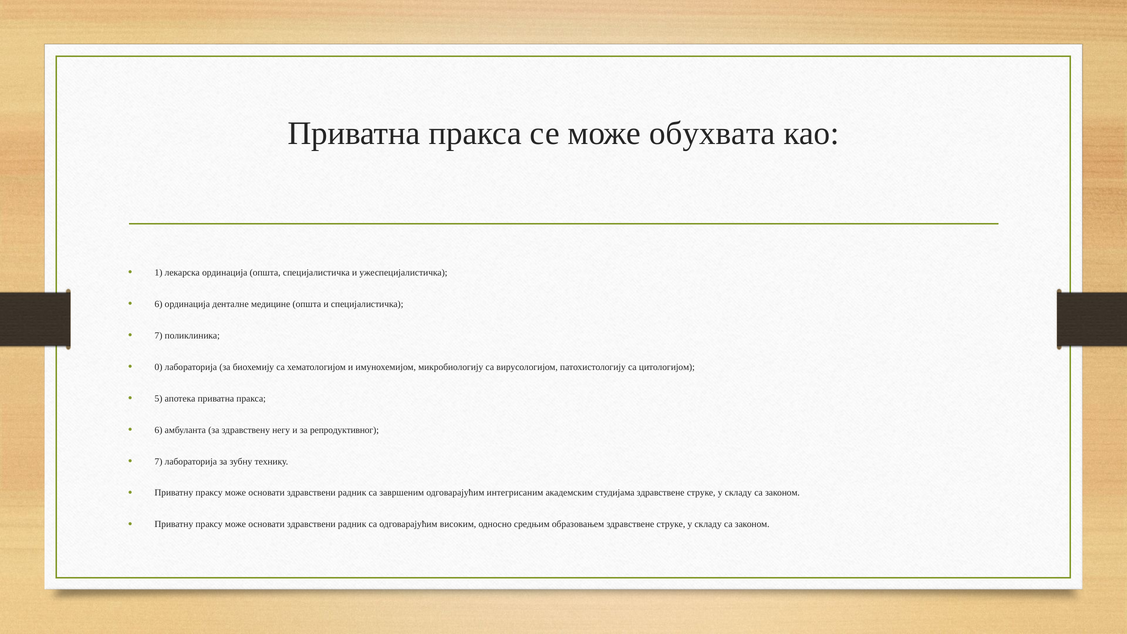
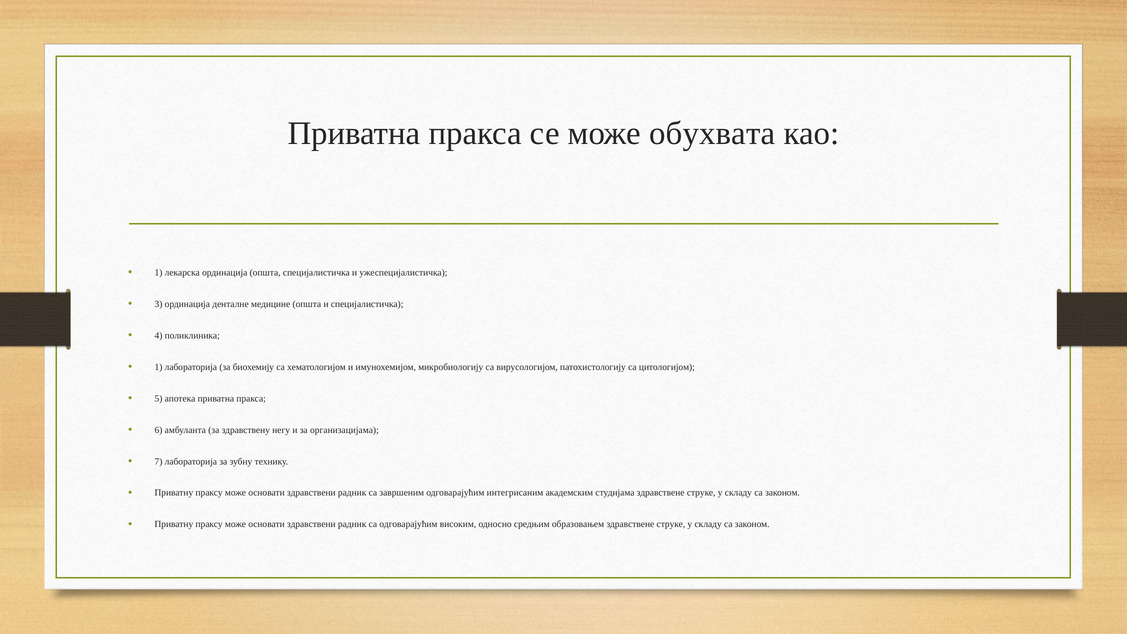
6: 6 -> 3 (159, 304)
7: 7 -> 4 (159, 336)
0: 0 -> 1 (159, 367)
репродуктивног: репродуктивног -> организацијама (344, 430)
